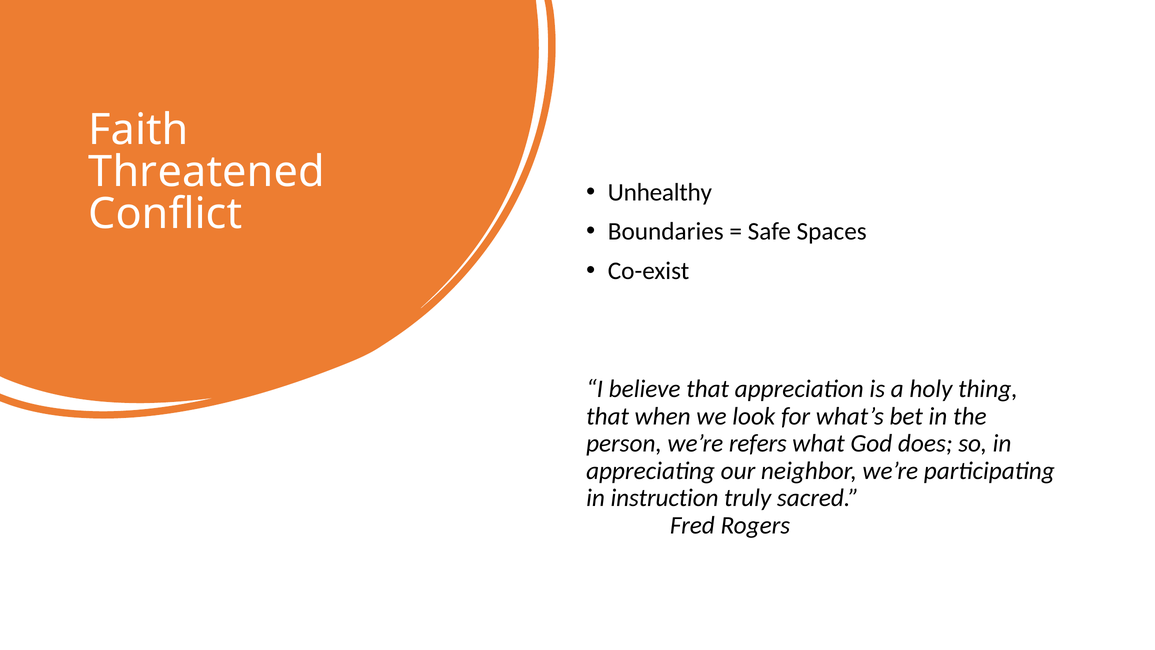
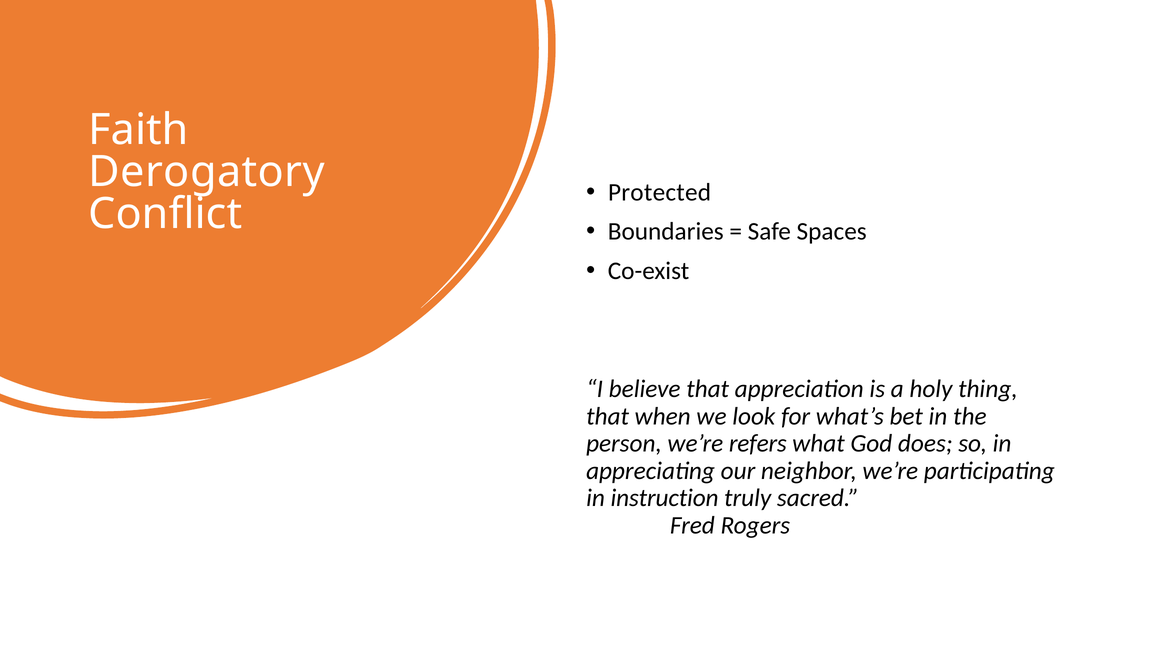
Threatened: Threatened -> Derogatory (207, 172)
Unhealthy: Unhealthy -> Protected (660, 192)
